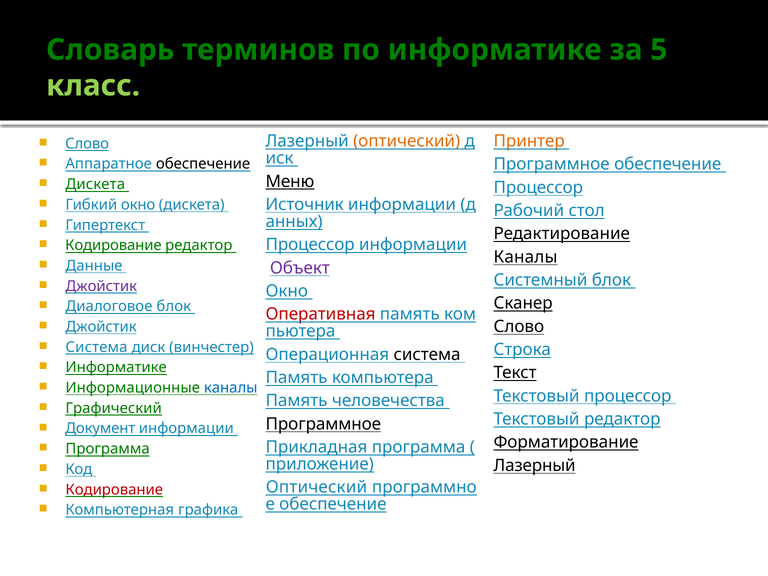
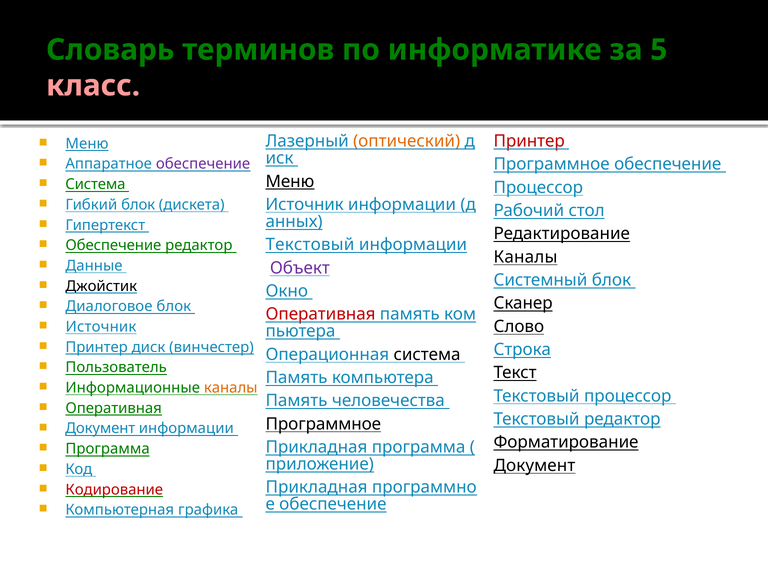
класс colour: light green -> pink (93, 86)
Принтер colour: orange -> red (529, 141)
Слово: Слово -> Меню (87, 144)
обеспечение colour: black -> purple (203, 164)
Дискета: Дискета -> Система (95, 184)
Гибкий окно: окно -> блок (138, 205)
Кодирование: Кодирование -> Обеспечение (113, 245)
Процессор: Процессор -> Текстовый (310, 245)
Джойстик colour: purple -> black (101, 286)
Джойстик: Джойстик -> Источник (101, 327)
Система: Система -> Принтер (97, 347)
Информатике: Информатике -> Пользователь (116, 368)
каналы colour: blue -> orange (231, 388)
Графический: Графический -> Оперативная (114, 408)
Лазерный: Лазерный -> Документ (534, 465)
Оптический: Оптический -> Прикладная (317, 487)
